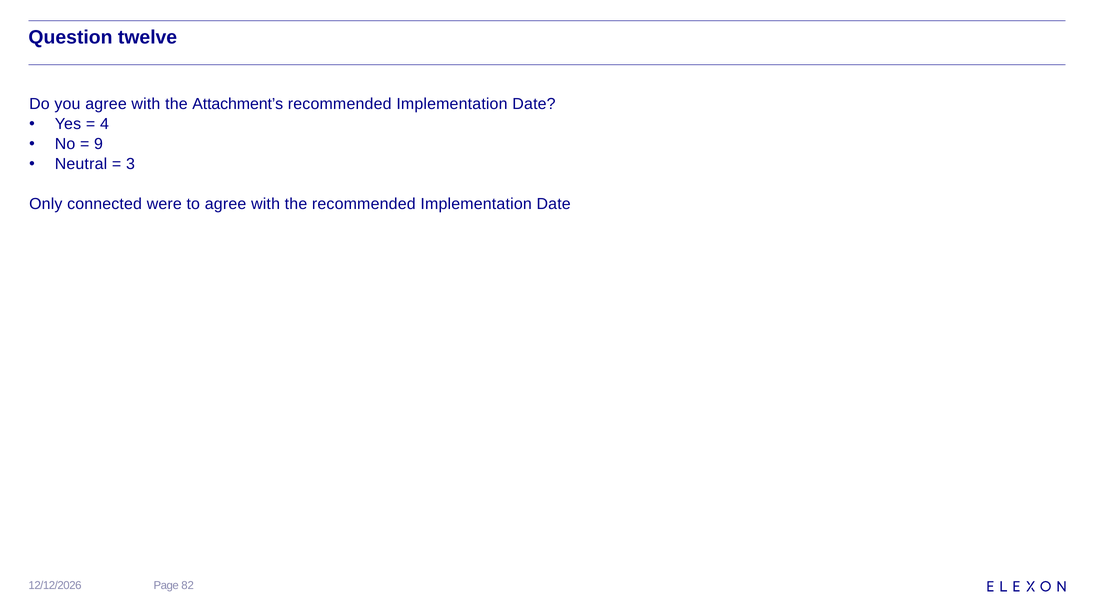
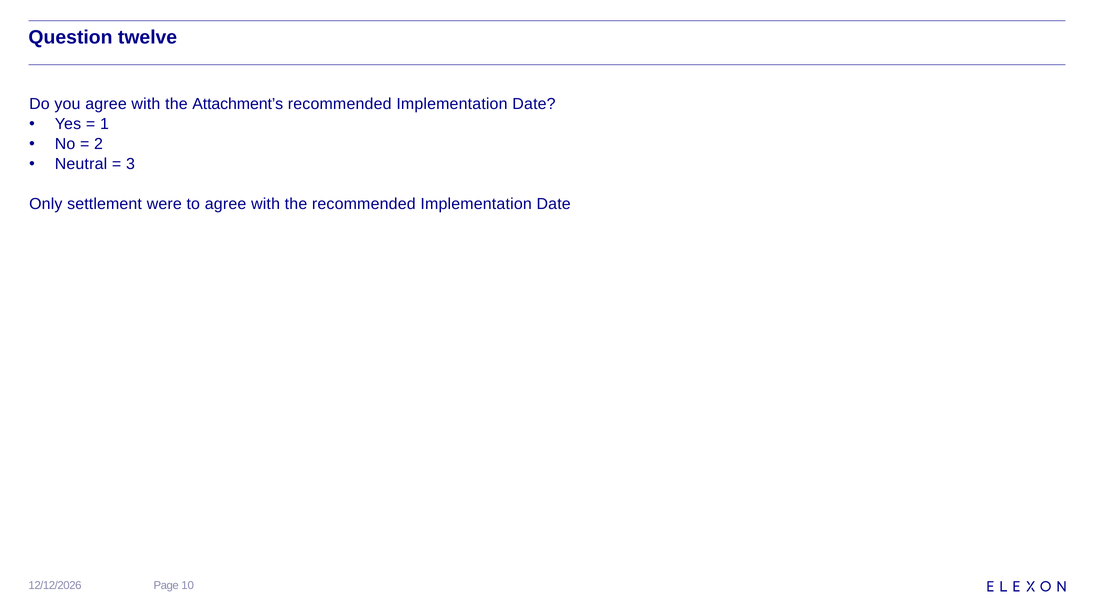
4: 4 -> 1 (104, 124)
9: 9 -> 2 (99, 144)
connected: connected -> settlement (105, 204)
82: 82 -> 10 (188, 586)
